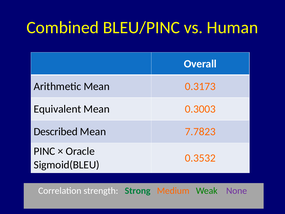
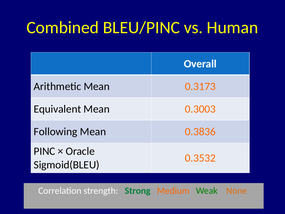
Described: Described -> Following (56, 132)
7.7823: 7.7823 -> 0.3836 (200, 132)
None colour: purple -> orange (237, 191)
